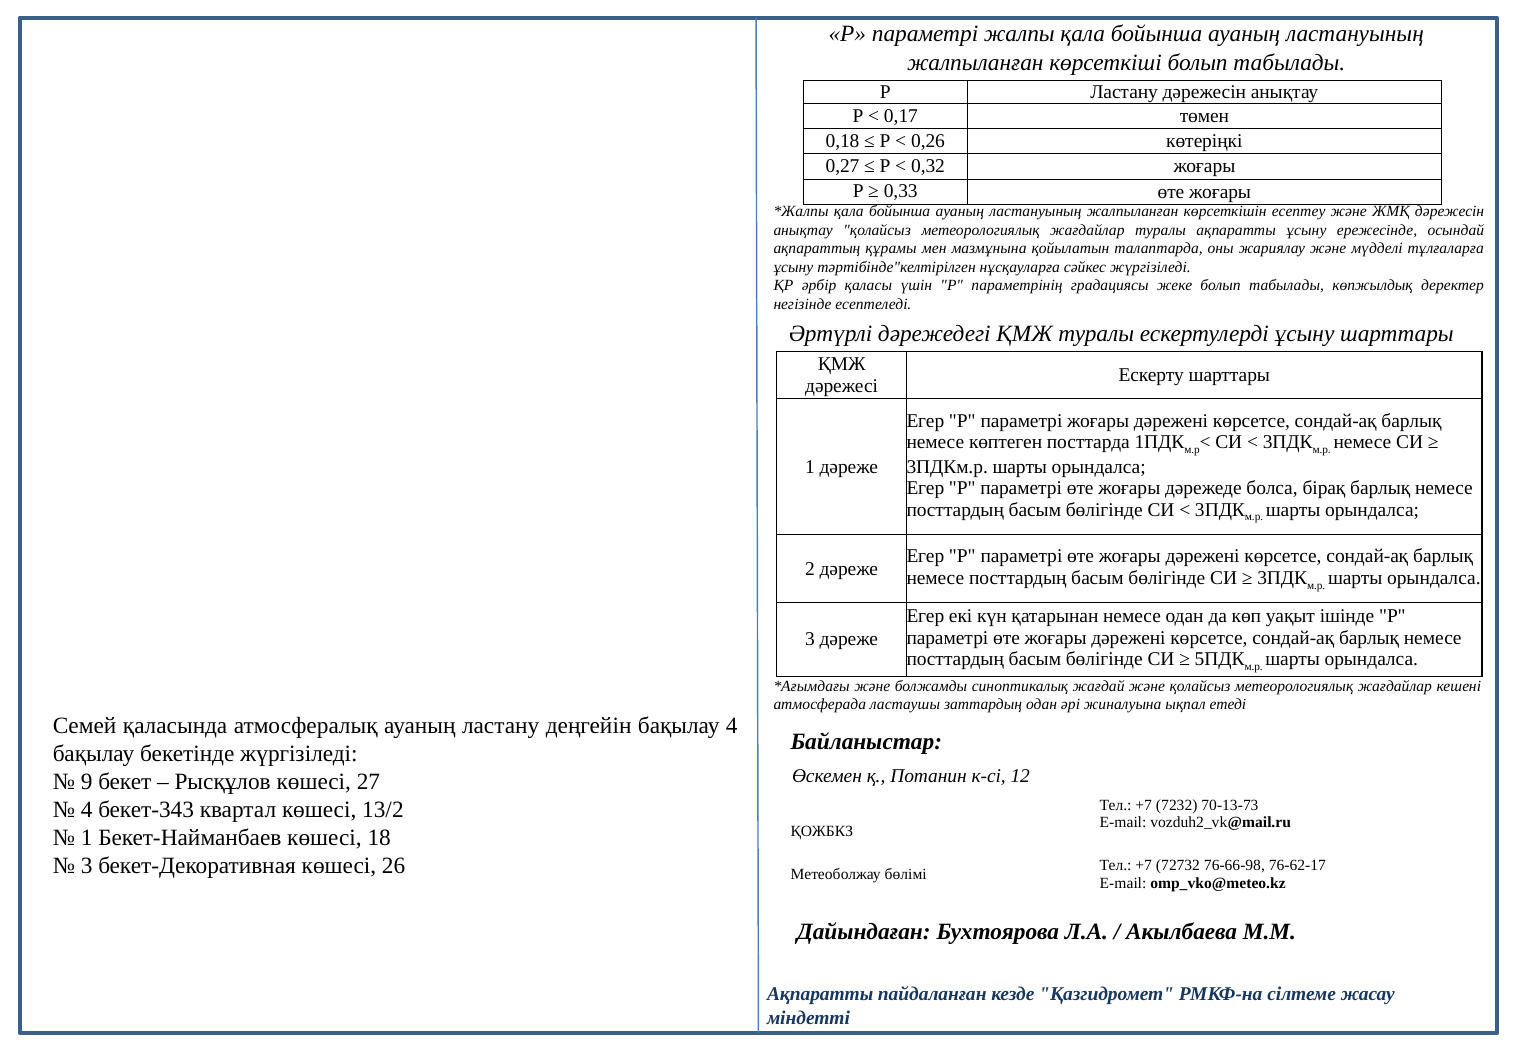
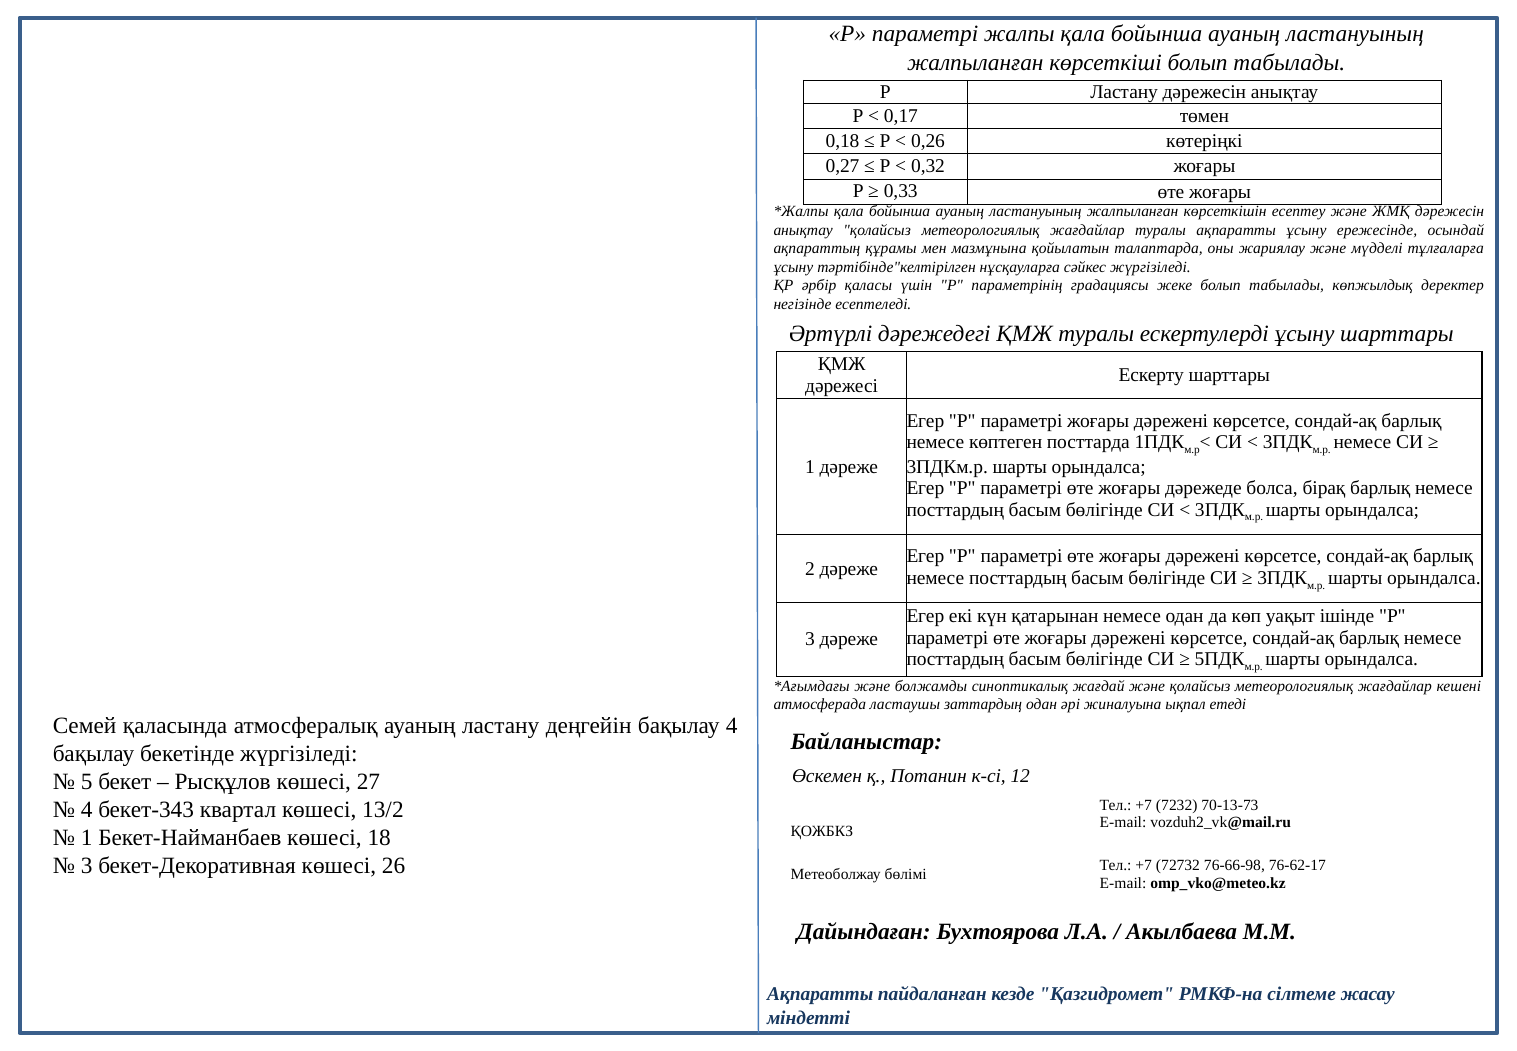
9: 9 -> 5 (87, 781)
